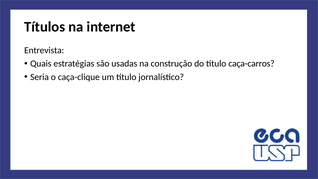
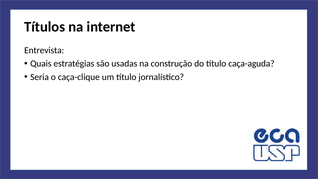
caça-carros: caça-carros -> caça-aguda (251, 64)
